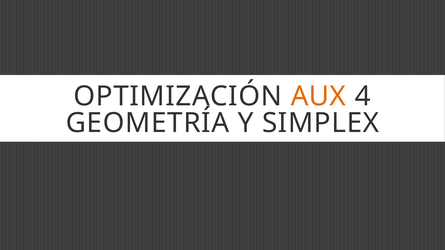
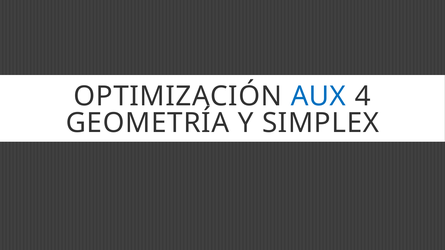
AUX colour: orange -> blue (318, 96)
